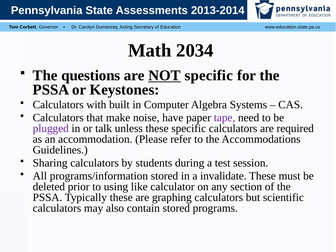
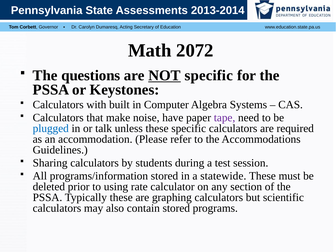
2034: 2034 -> 2072 (195, 51)
plugged colour: purple -> blue (51, 128)
invalidate: invalidate -> statewide (223, 176)
like: like -> rate (139, 187)
